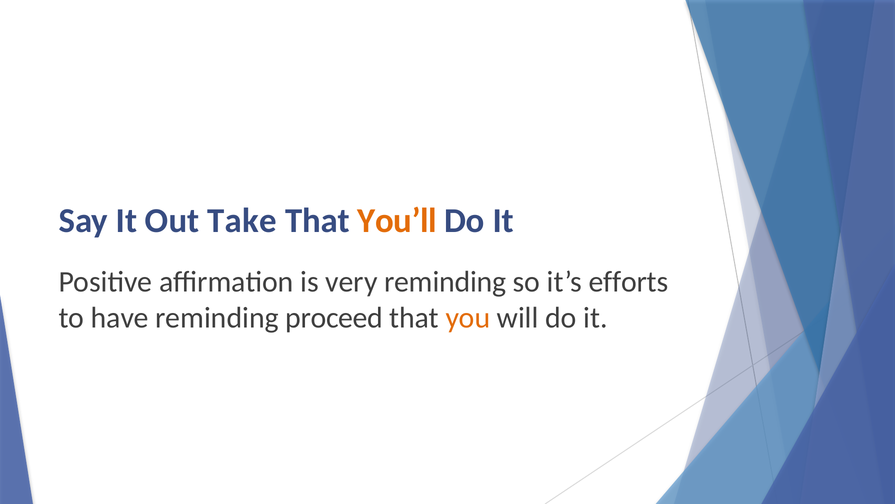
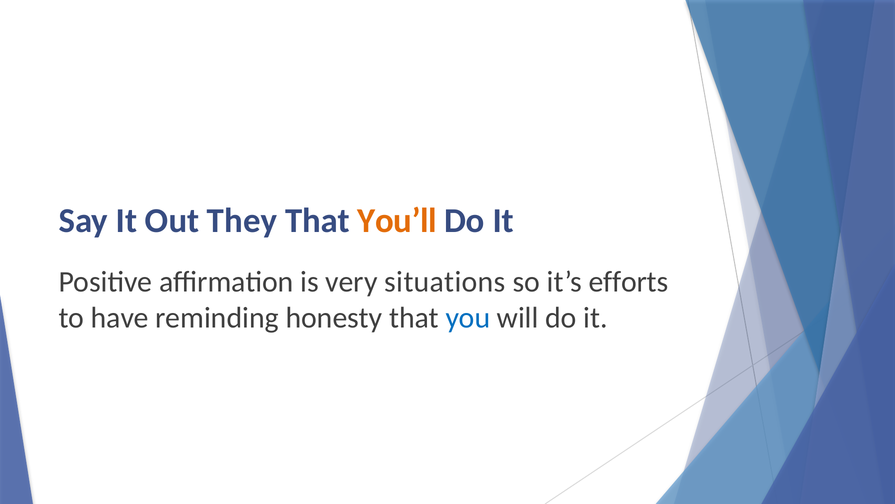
Take: Take -> They (242, 220)
very reminding: reminding -> situations (445, 282)
proceed: proceed -> honesty (334, 317)
you colour: orange -> blue (468, 317)
